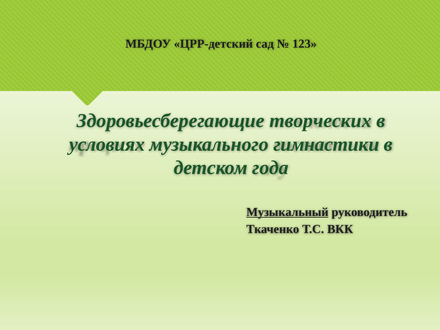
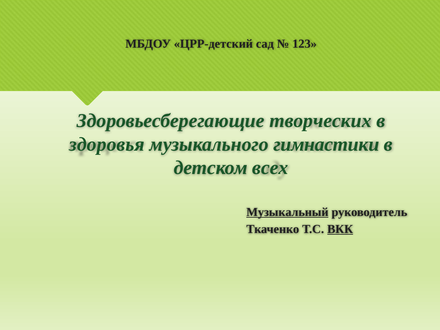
условиях: условиях -> здоровья (107, 144)
года: года -> всех (270, 168)
ВКК underline: none -> present (340, 229)
